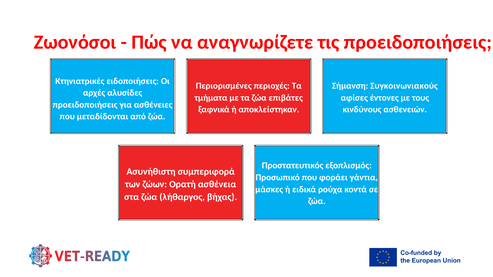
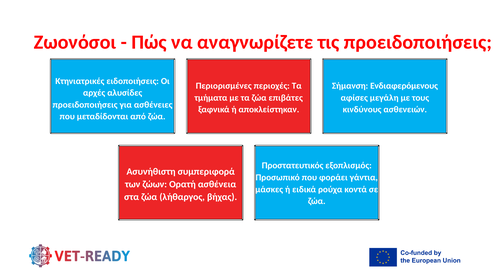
Συγκοινωνιακούς: Συγκοινωνιακούς -> Ενδιαφερόμενους (404, 86)
έντονες: έντονες -> μεγάλη (384, 98)
